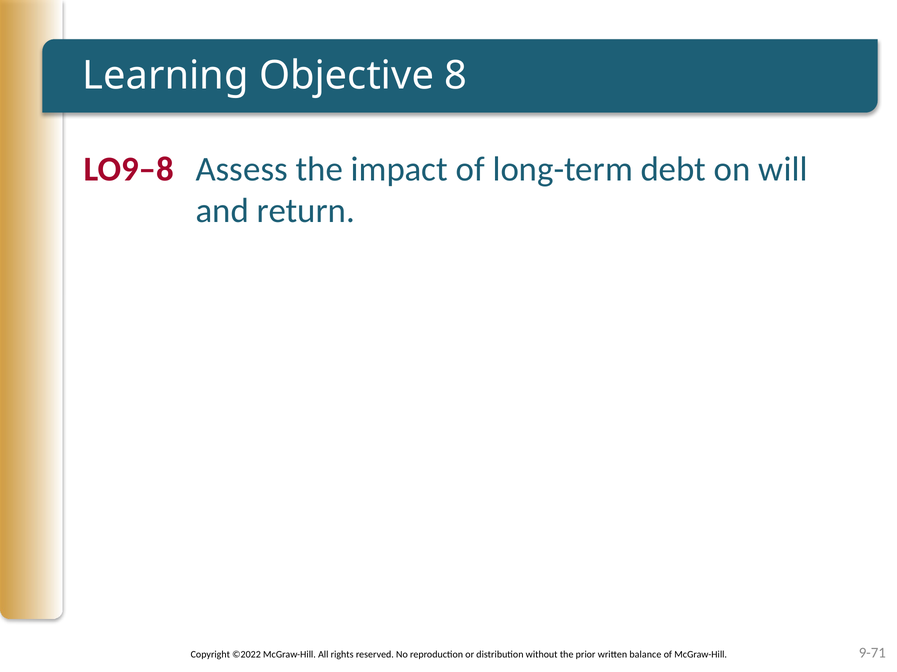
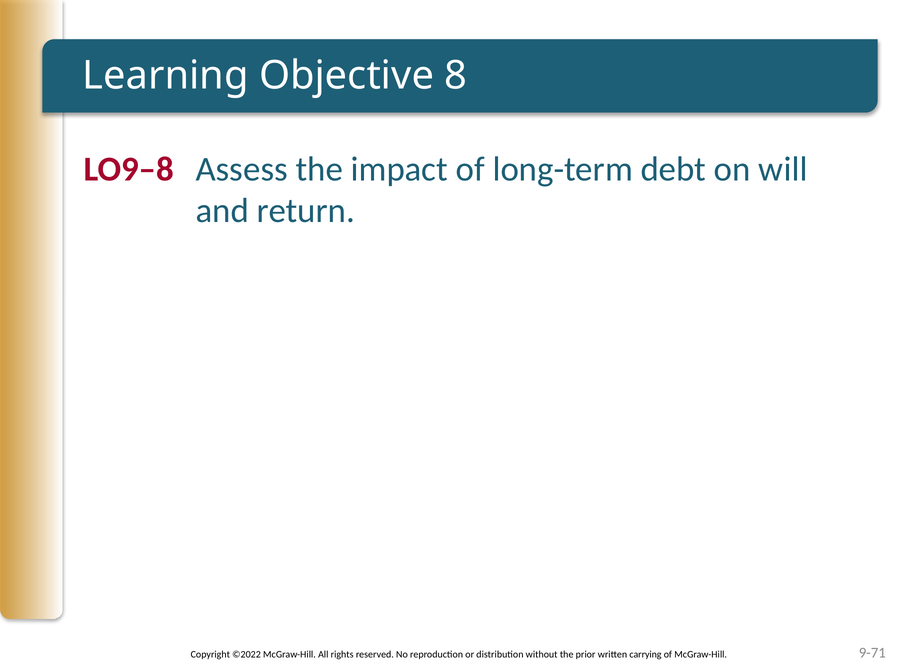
balance: balance -> carrying (645, 655)
